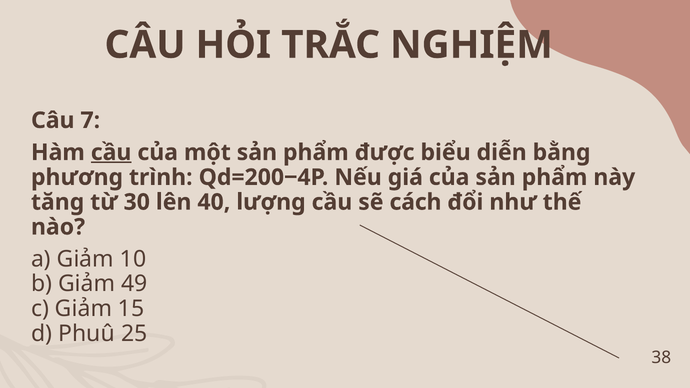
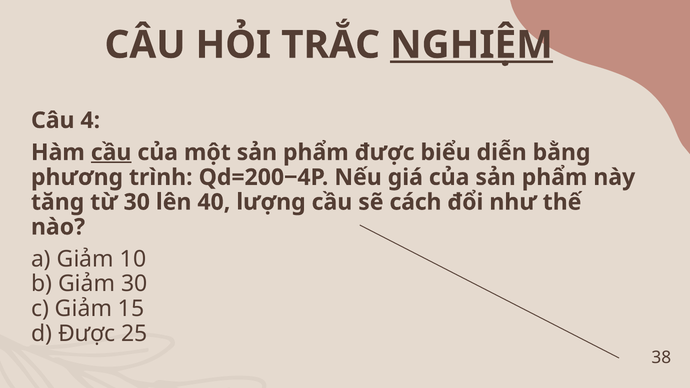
NGHIỆM underline: none -> present (471, 45)
7: 7 -> 4 (90, 120)
Giảm 49: 49 -> 30 (134, 284)
d Phuû: Phuû -> Được (87, 334)
